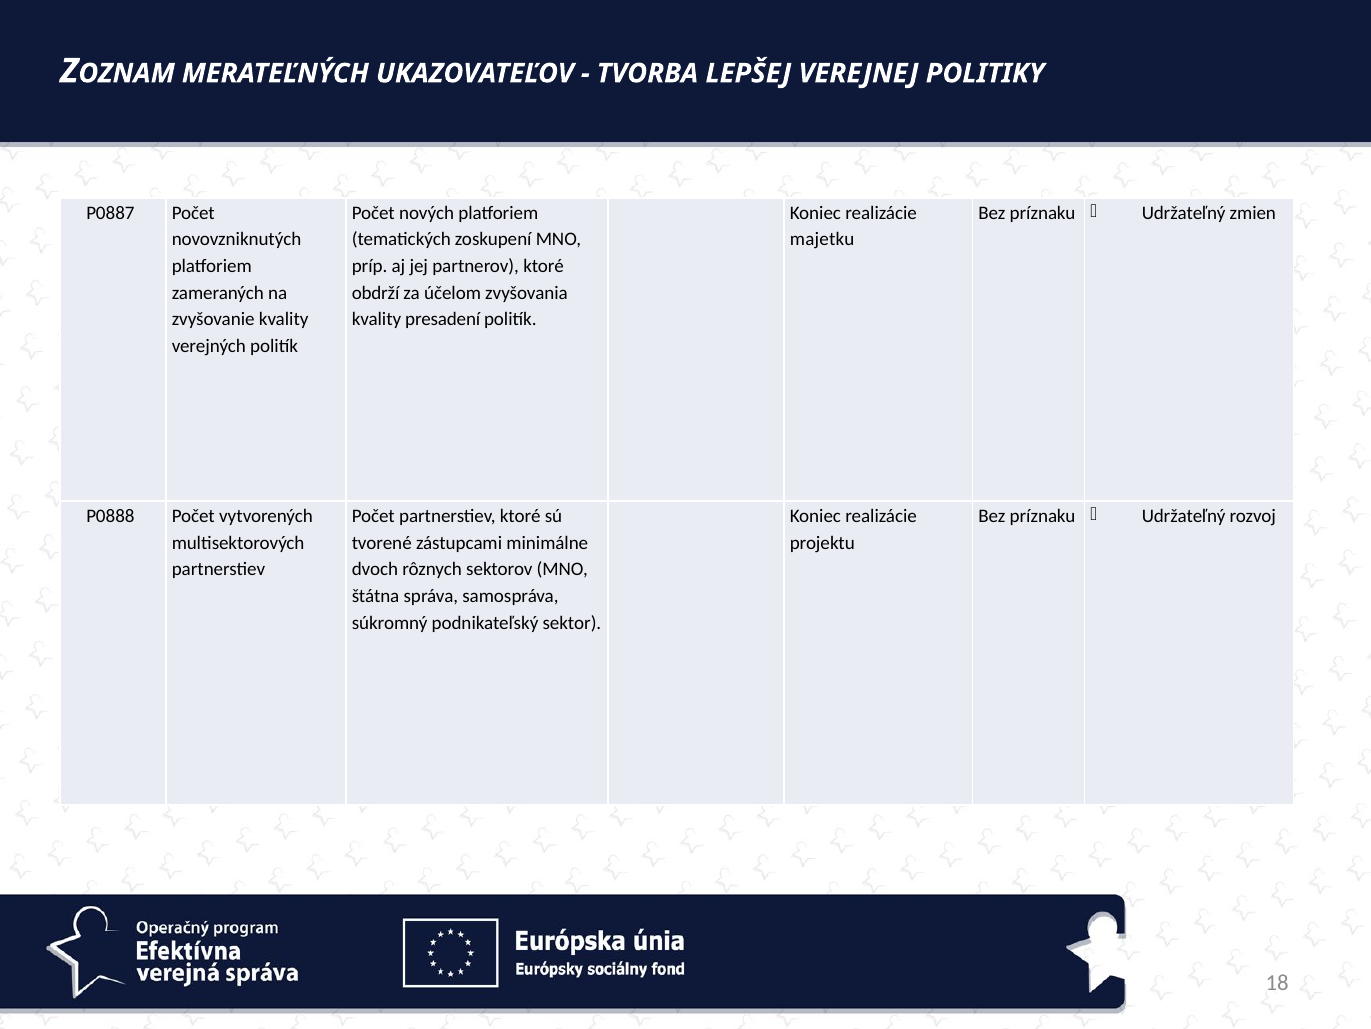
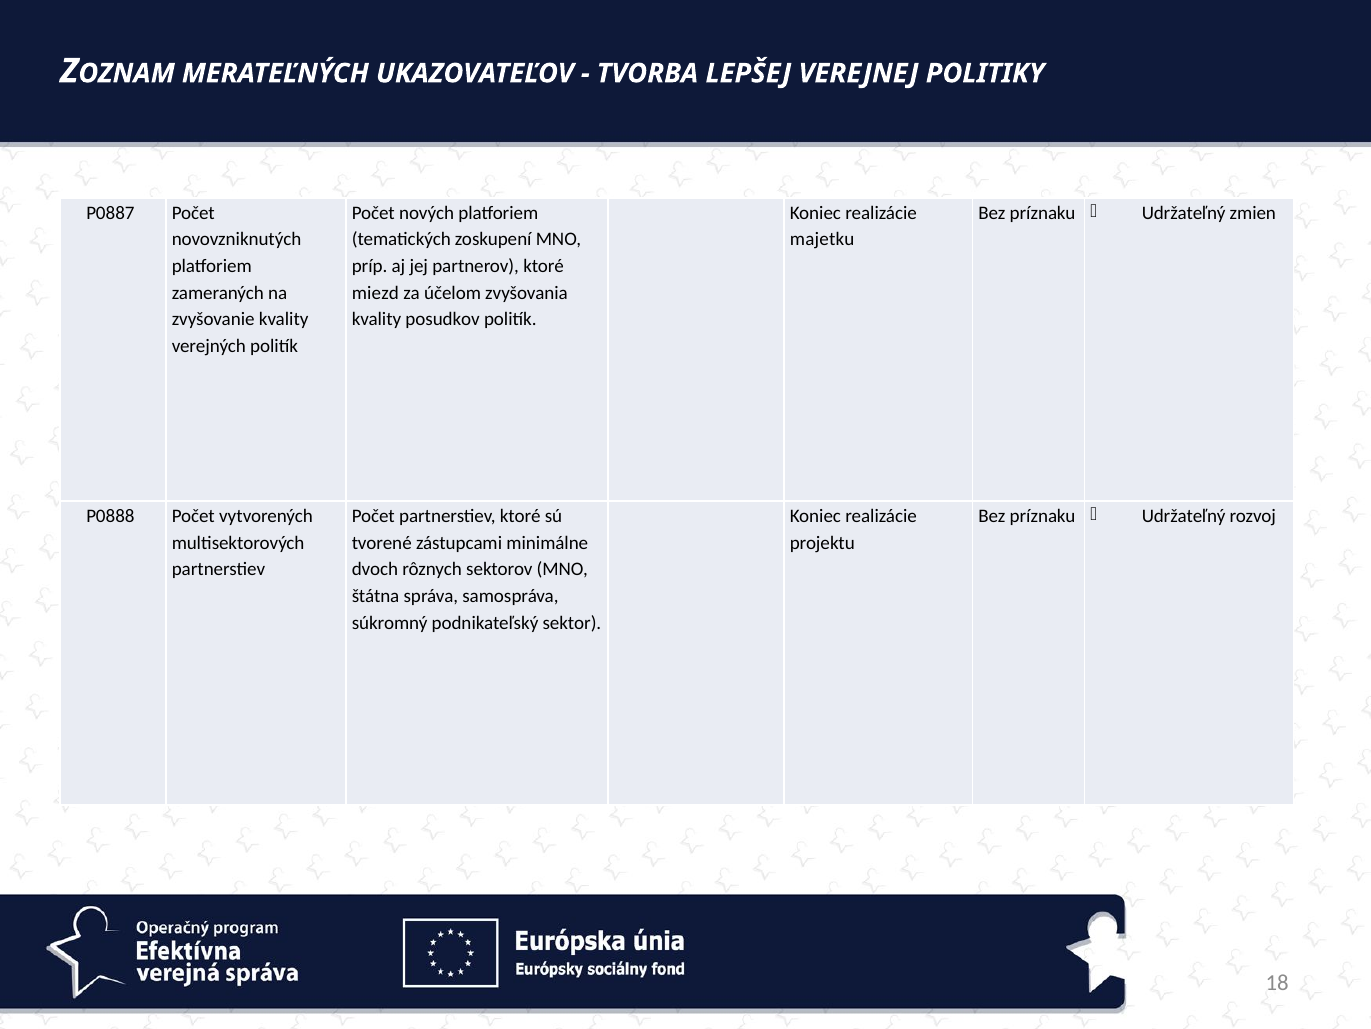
obdrží: obdrží -> miezd (375, 293)
presadení: presadení -> posudkov (443, 319)
